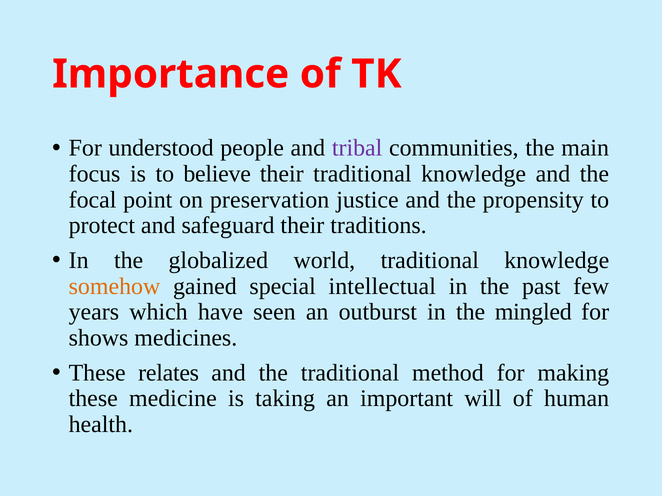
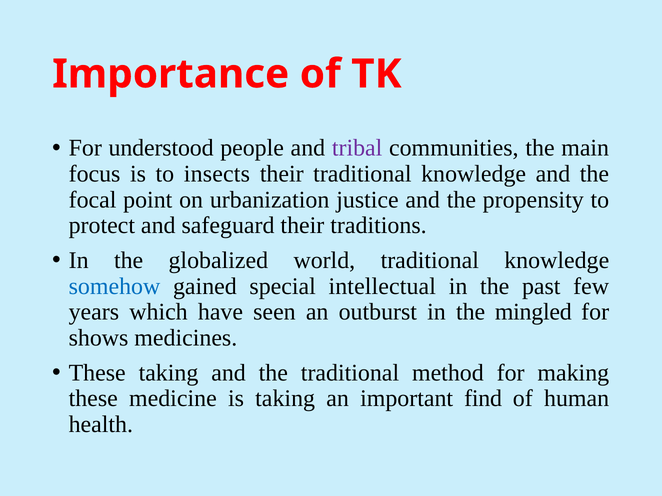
believe: believe -> insects (217, 174)
preservation: preservation -> urbanization (270, 200)
somehow colour: orange -> blue (114, 286)
These relates: relates -> taking (169, 373)
will: will -> find (483, 399)
